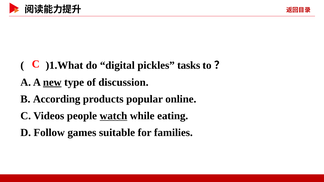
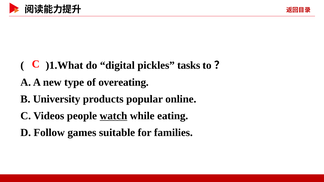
new underline: present -> none (52, 82)
discussion: discussion -> overeating (124, 82)
According: According -> University (57, 99)
